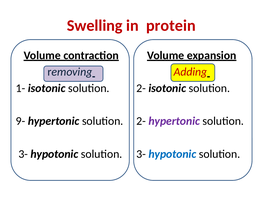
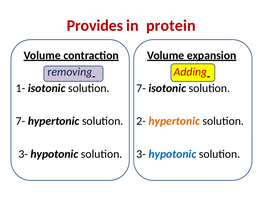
Swelling: Swelling -> Provides (95, 25)
2-: 2- -> 7- (141, 88)
9-: 9- -> 7- (21, 121)
hypertonic colour: purple -> orange (174, 121)
